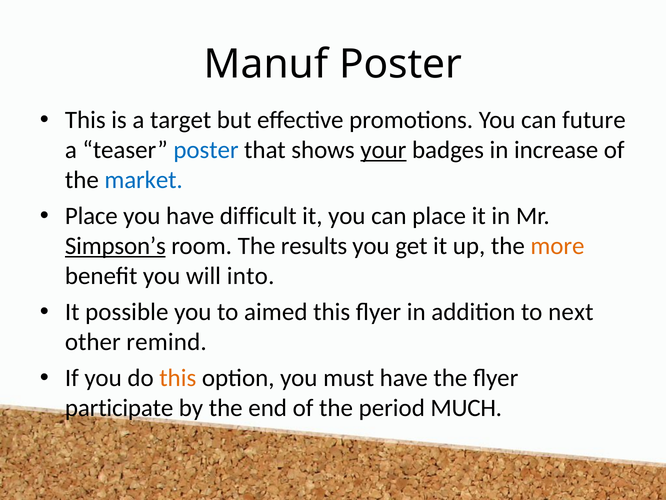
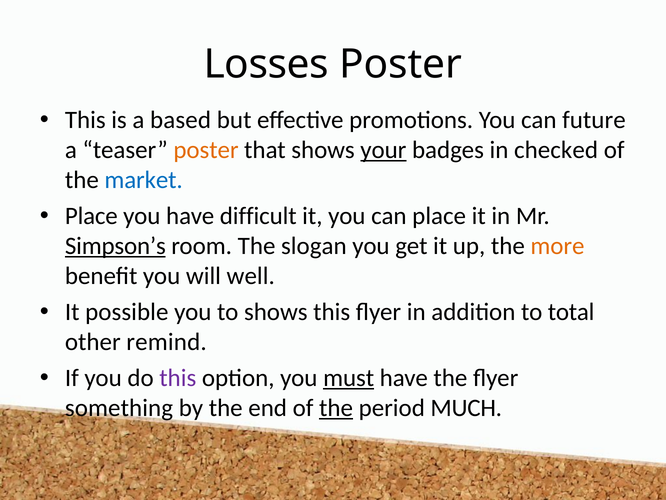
Manuf: Manuf -> Losses (266, 64)
target: target -> based (181, 120)
poster colour: blue -> orange (206, 150)
increase: increase -> checked (556, 150)
results: results -> slogan (314, 246)
into: into -> well (251, 276)
to aimed: aimed -> shows (276, 312)
next: next -> total (571, 312)
this colour: orange -> purple (178, 378)
must underline: none -> present (349, 378)
participate: participate -> something (119, 408)
the underline: none -> present (336, 408)
